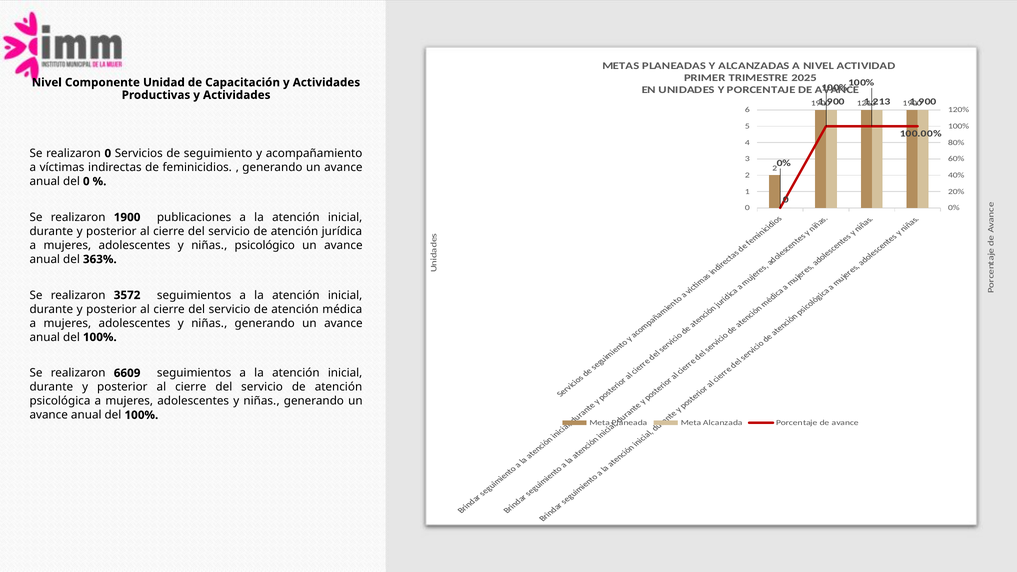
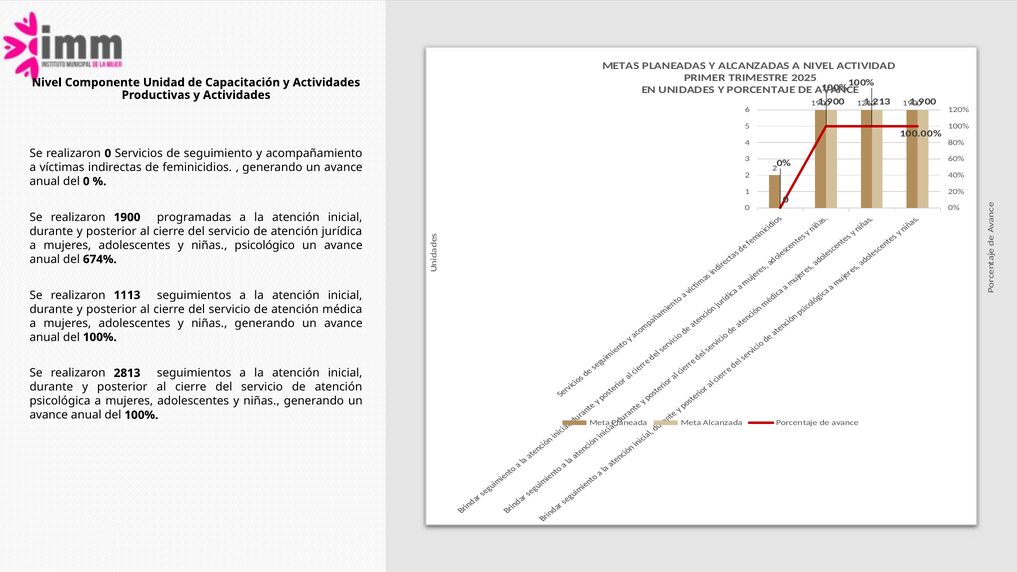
publicaciones: publicaciones -> programadas (194, 217)
363%: 363% -> 674% (100, 259)
3572: 3572 -> 1113 (127, 295)
6609: 6609 -> 2813 (127, 373)
